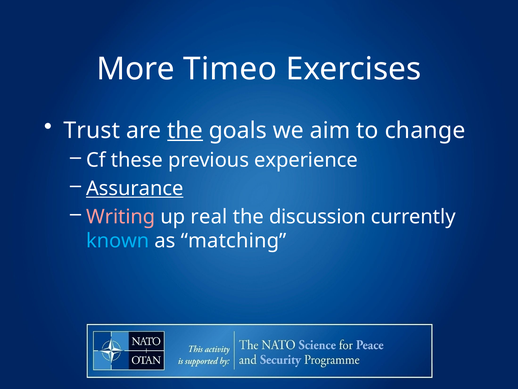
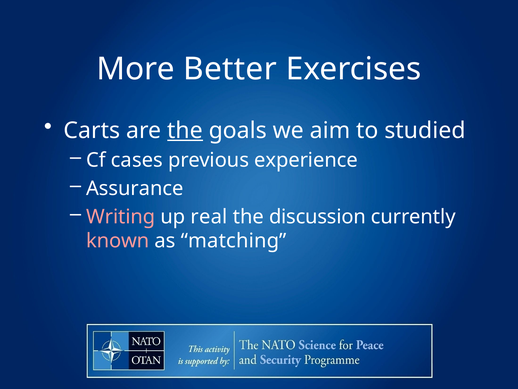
Timeo: Timeo -> Better (230, 69)
Trust: Trust -> Carts (92, 130)
change: change -> studied (425, 130)
these: these -> cases (137, 160)
Assurance underline: present -> none (135, 188)
known colour: light blue -> pink (118, 241)
